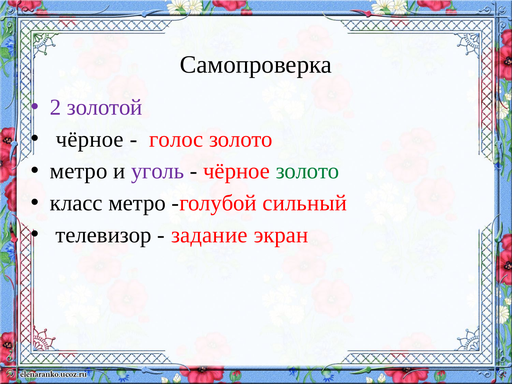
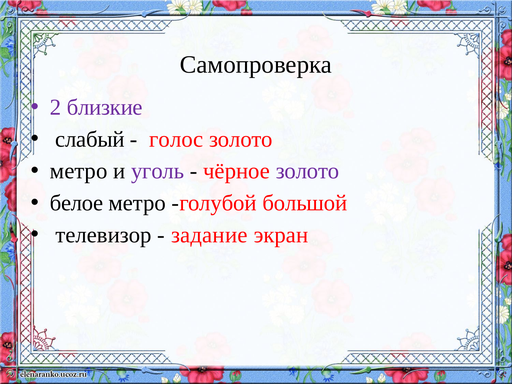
золотой: золотой -> близкие (105, 107)
чёрное: чёрное -> слабый (90, 139)
золото colour: green -> purple (307, 171)
класс: класс -> белое (76, 203)
сильный: сильный -> большой (305, 203)
